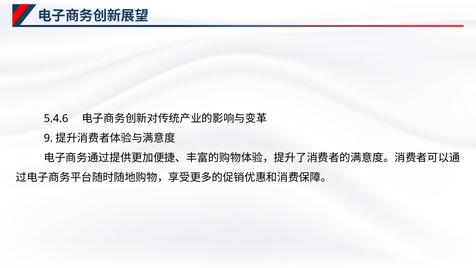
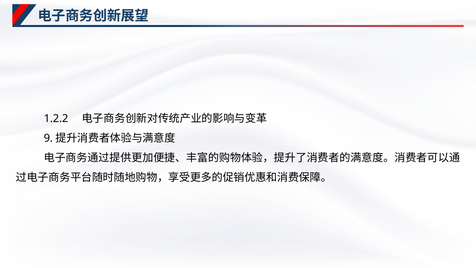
5.4.6: 5.4.6 -> 1.2.2 (56, 119)
